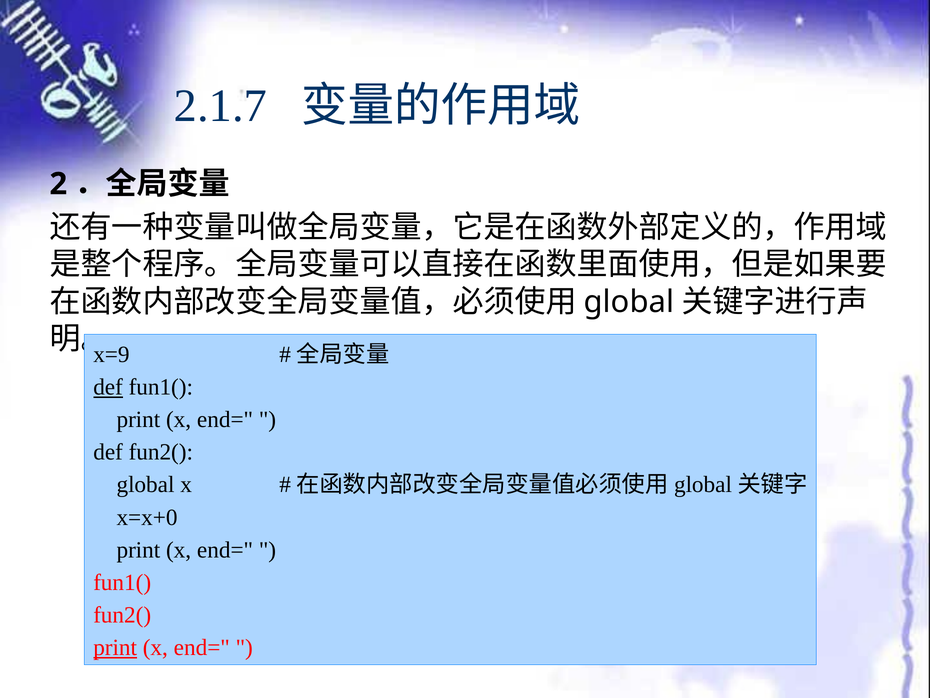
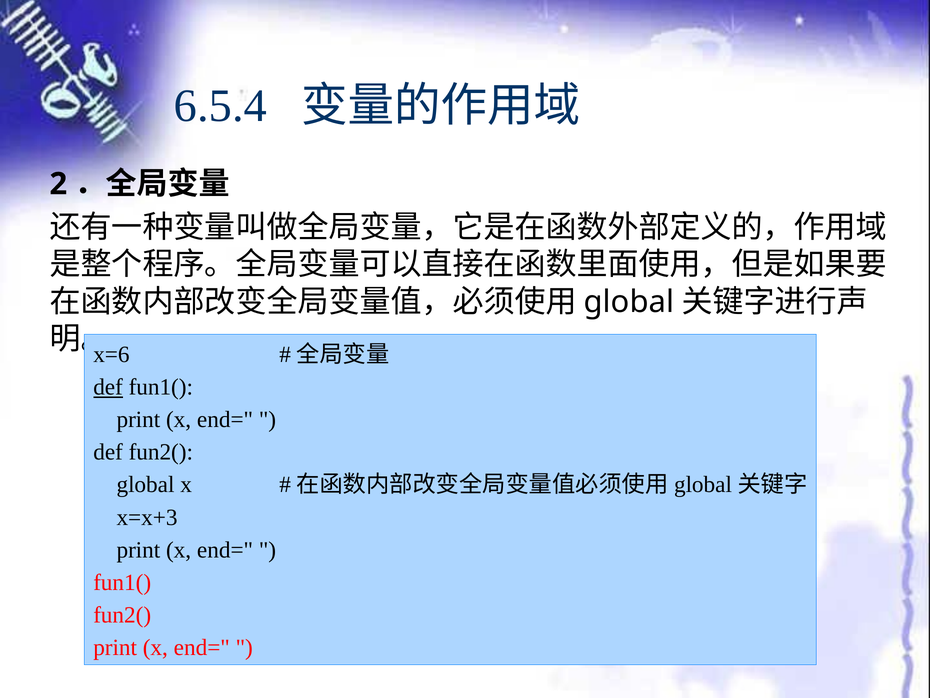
2.1.7: 2.1.7 -> 6.5.4 (220, 106)
x=9: x=9 -> x=6 (111, 354)
x=x+0: x=x+0 -> x=x+3 (147, 517)
print underline: present -> none (115, 647)
